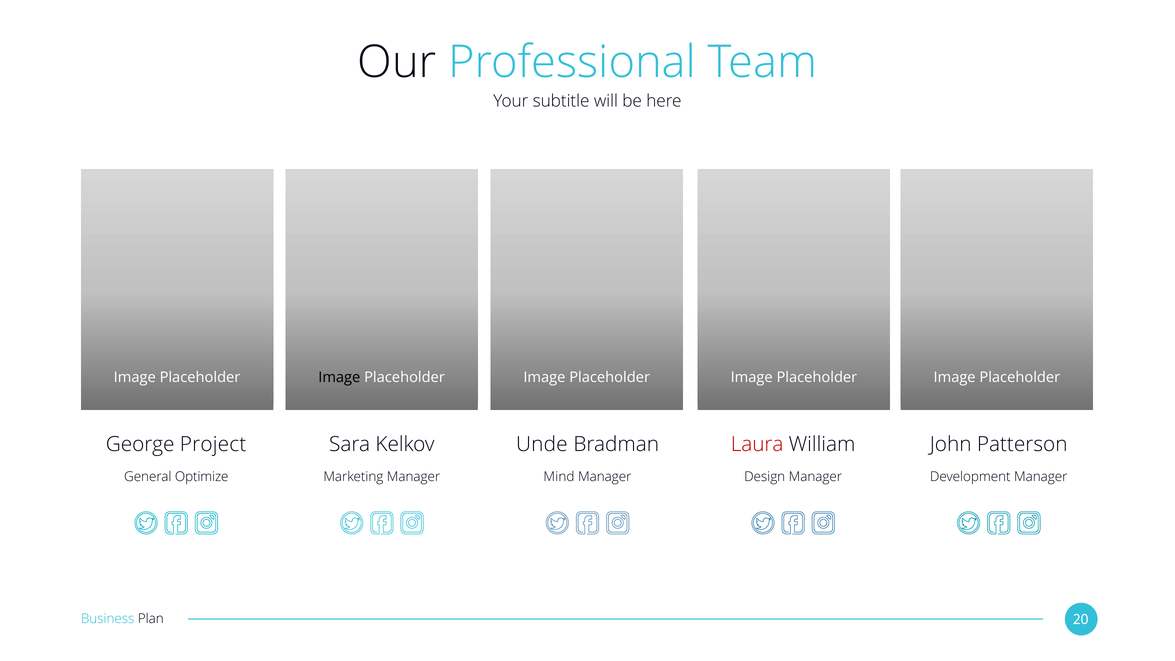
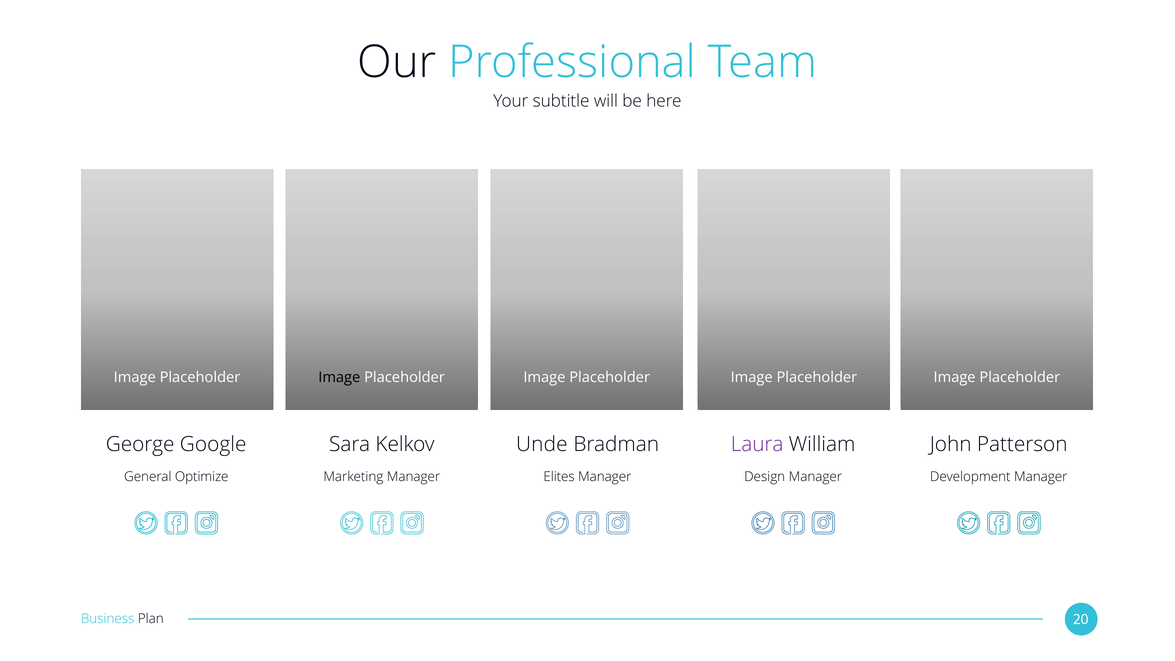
Project: Project -> Google (213, 444)
Laura colour: red -> purple (757, 444)
Mind: Mind -> Elites (559, 477)
